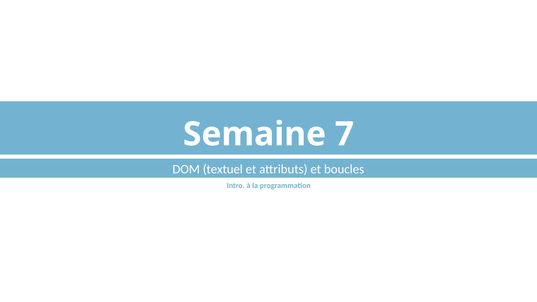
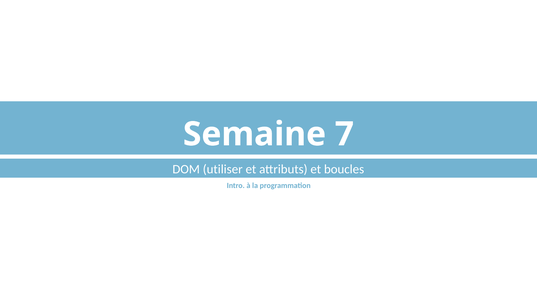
textuel: textuel -> utiliser (223, 169)
